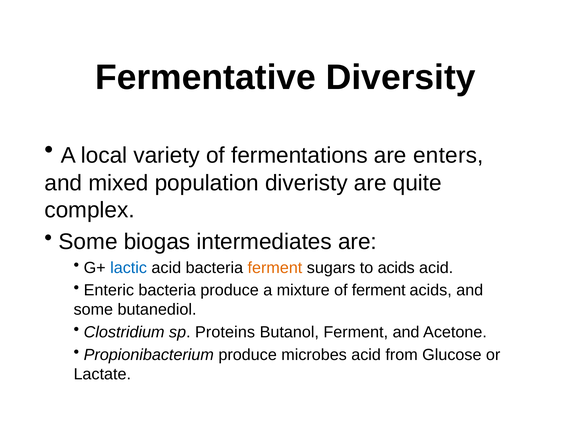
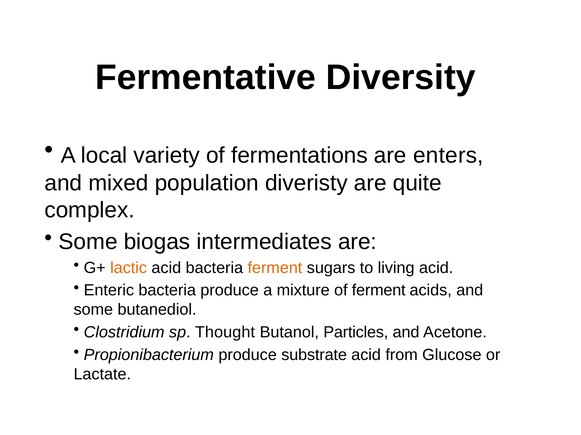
lactic colour: blue -> orange (129, 268)
to acids: acids -> living (396, 268)
Proteins: Proteins -> Thought (225, 333)
Butanol Ferment: Ferment -> Particles (356, 333)
microbes: microbes -> substrate (314, 355)
